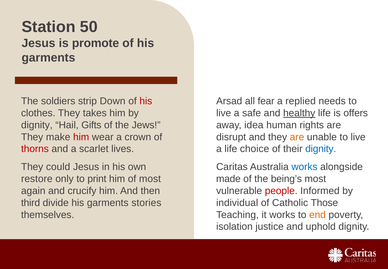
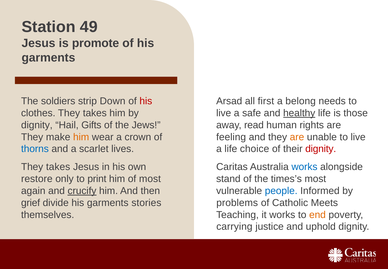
50: 50 -> 49 (89, 27)
fear: fear -> first (266, 101)
replied: replied -> belong (301, 101)
offers: offers -> those (356, 113)
idea: idea -> read (254, 125)
him colour: red -> orange (81, 137)
disrupt: disrupt -> feeling (231, 137)
thorns colour: red -> blue (35, 149)
dignity colour: blue -> red (321, 149)
could: could -> takes (58, 167)
made: made -> stand (228, 179)
being’s: being’s -> times’s (286, 179)
crucify underline: none -> present (82, 191)
people colour: red -> blue (281, 191)
third: third -> grief (31, 202)
individual: individual -> problems (237, 202)
Those: Those -> Meets (324, 202)
isolation: isolation -> carrying (234, 226)
